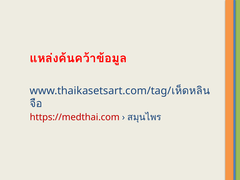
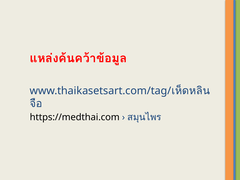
https://medthai.com colour: red -> black (75, 117)
